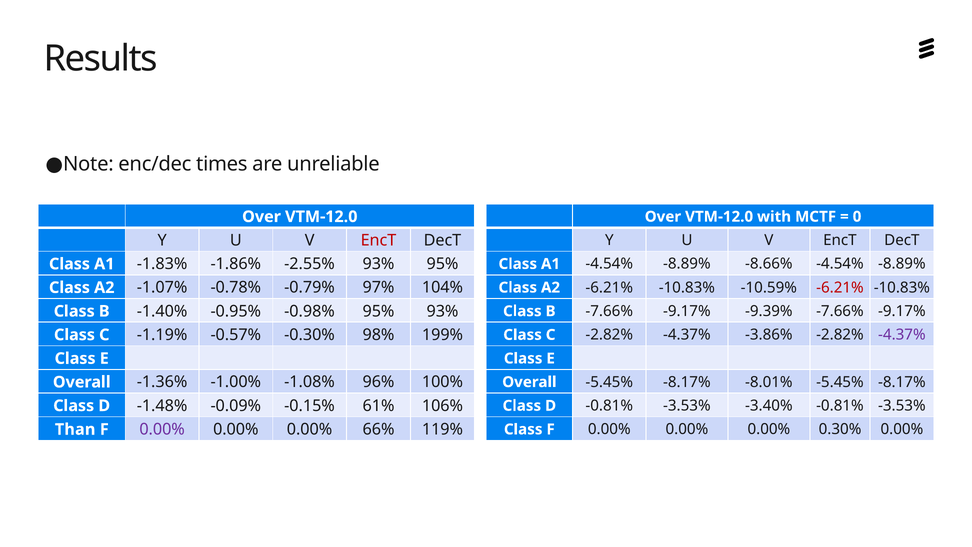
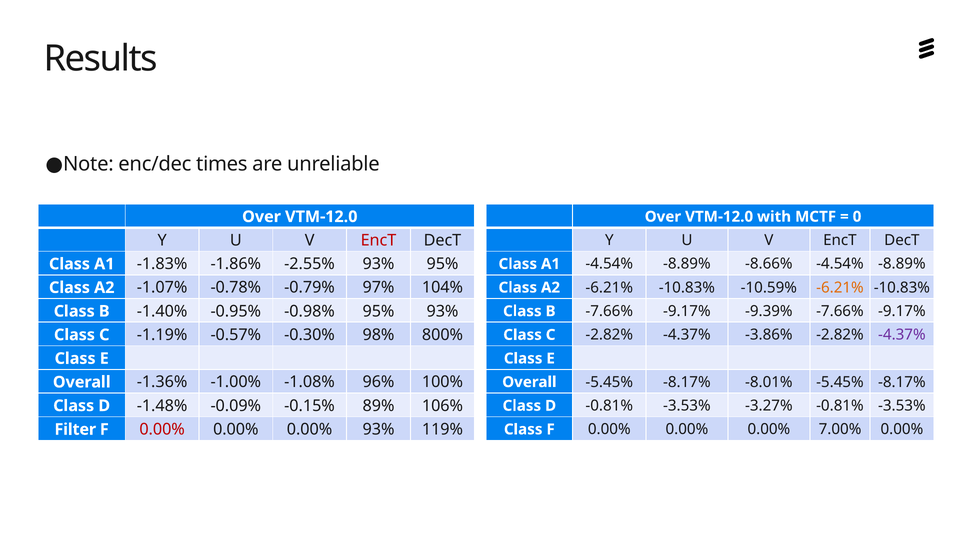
-6.21% colour: red -> orange (840, 287)
199%: 199% -> 800% (442, 335)
61%: 61% -> 89% (379, 406)
-3.40%: -3.40% -> -3.27% (769, 406)
Than: Than -> Filter (75, 429)
0.00% colour: purple -> red (162, 429)
0.00% 66%: 66% -> 93% (379, 429)
0.30%: 0.30% -> 7.00% (840, 429)
